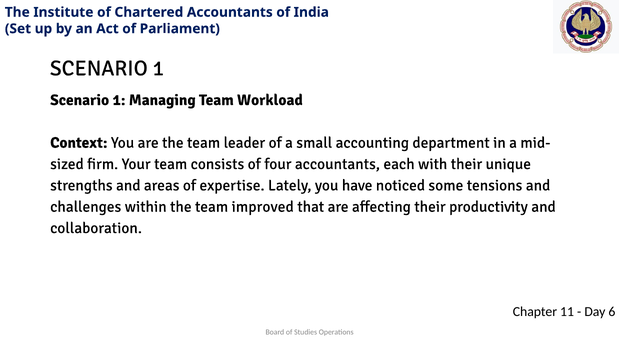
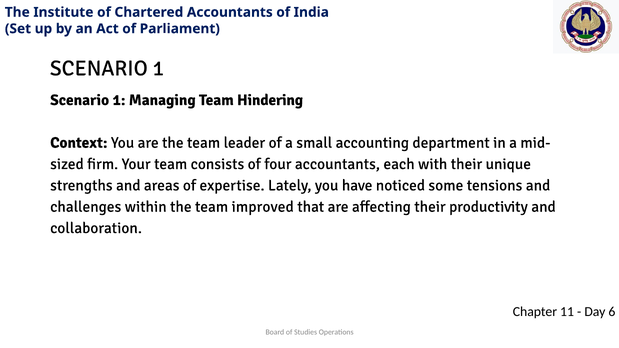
Workload: Workload -> Hindering (270, 100)
